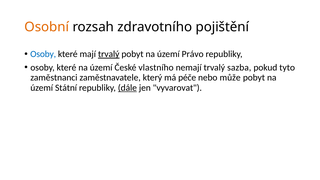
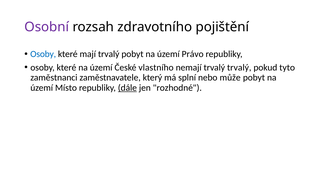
Osobní colour: orange -> purple (47, 27)
trvalý underline: present -> none (109, 54)
trvalý sazba: sazba -> trvalý (239, 68)
péče: péče -> splní (187, 78)
Státní: Státní -> Místo (66, 88)
vyvarovat: vyvarovat -> rozhodné (177, 88)
